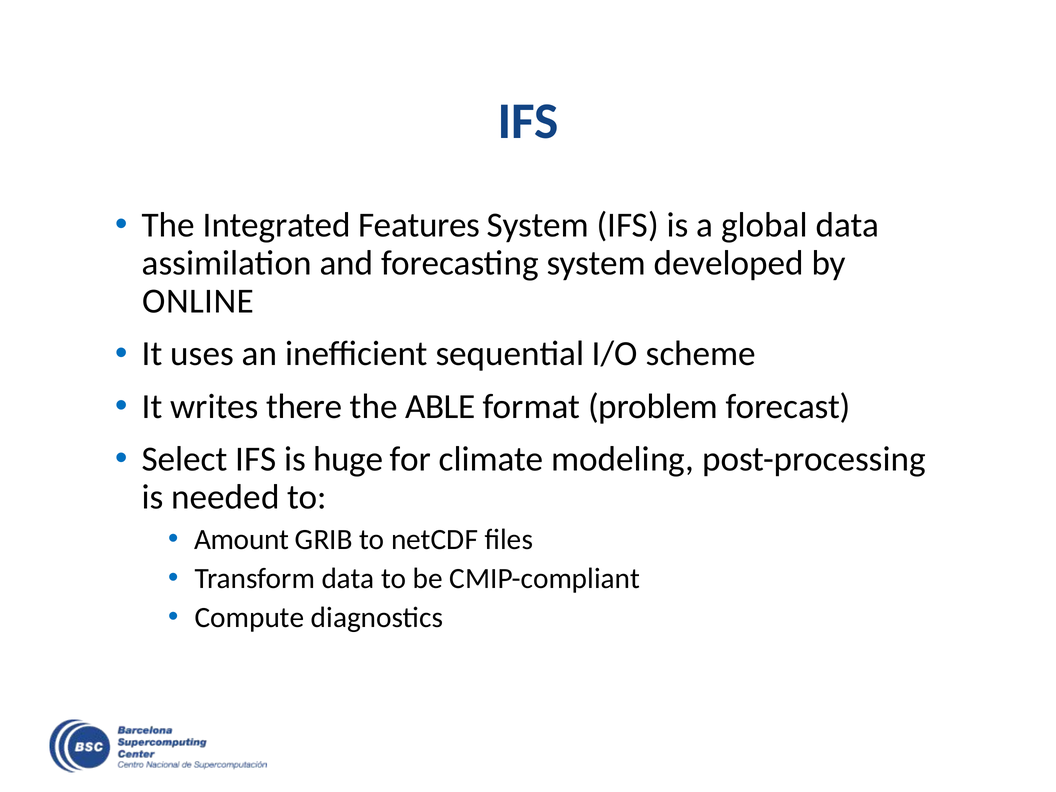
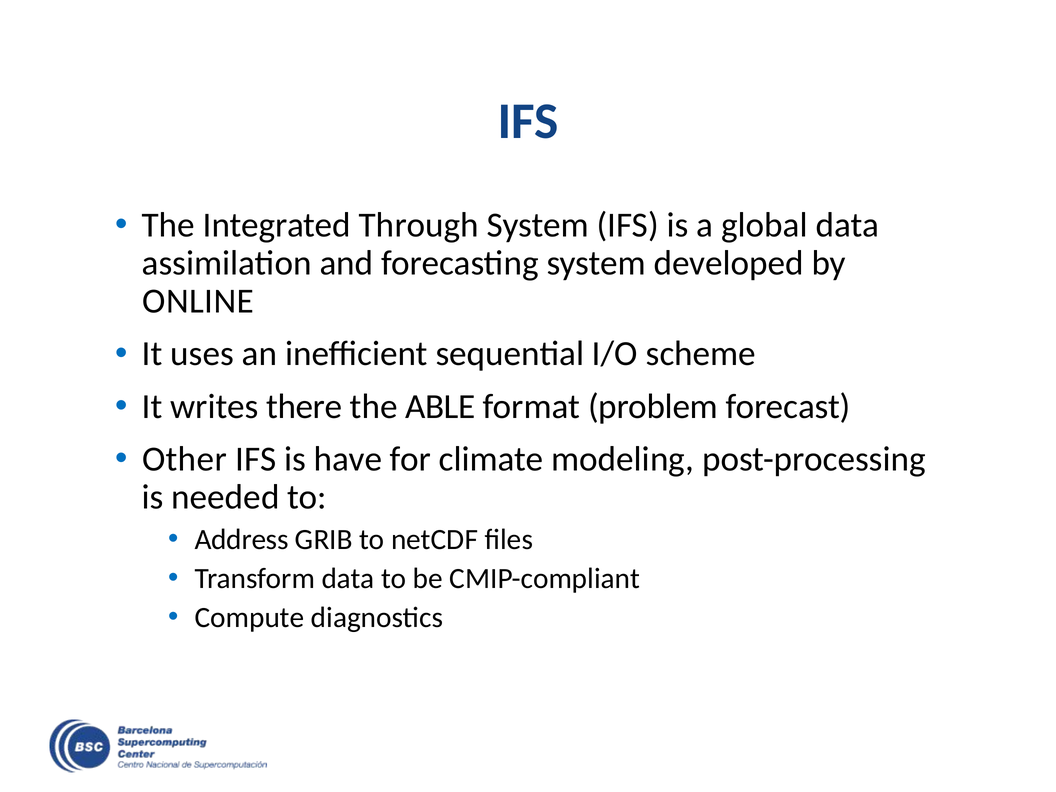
Features: Features -> Through (419, 225)
Select: Select -> Other (184, 459)
huge: huge -> have (348, 459)
Amount: Amount -> Address (242, 539)
